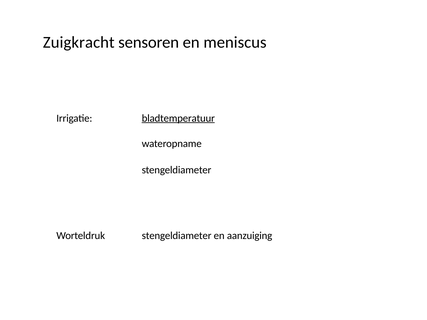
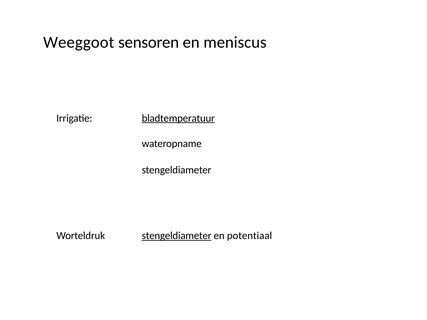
Zuigkracht: Zuigkracht -> Weeggoot (79, 42)
stengeldiameter underline: none -> present (177, 236)
aanzuiging: aanzuiging -> potentiaal (250, 236)
